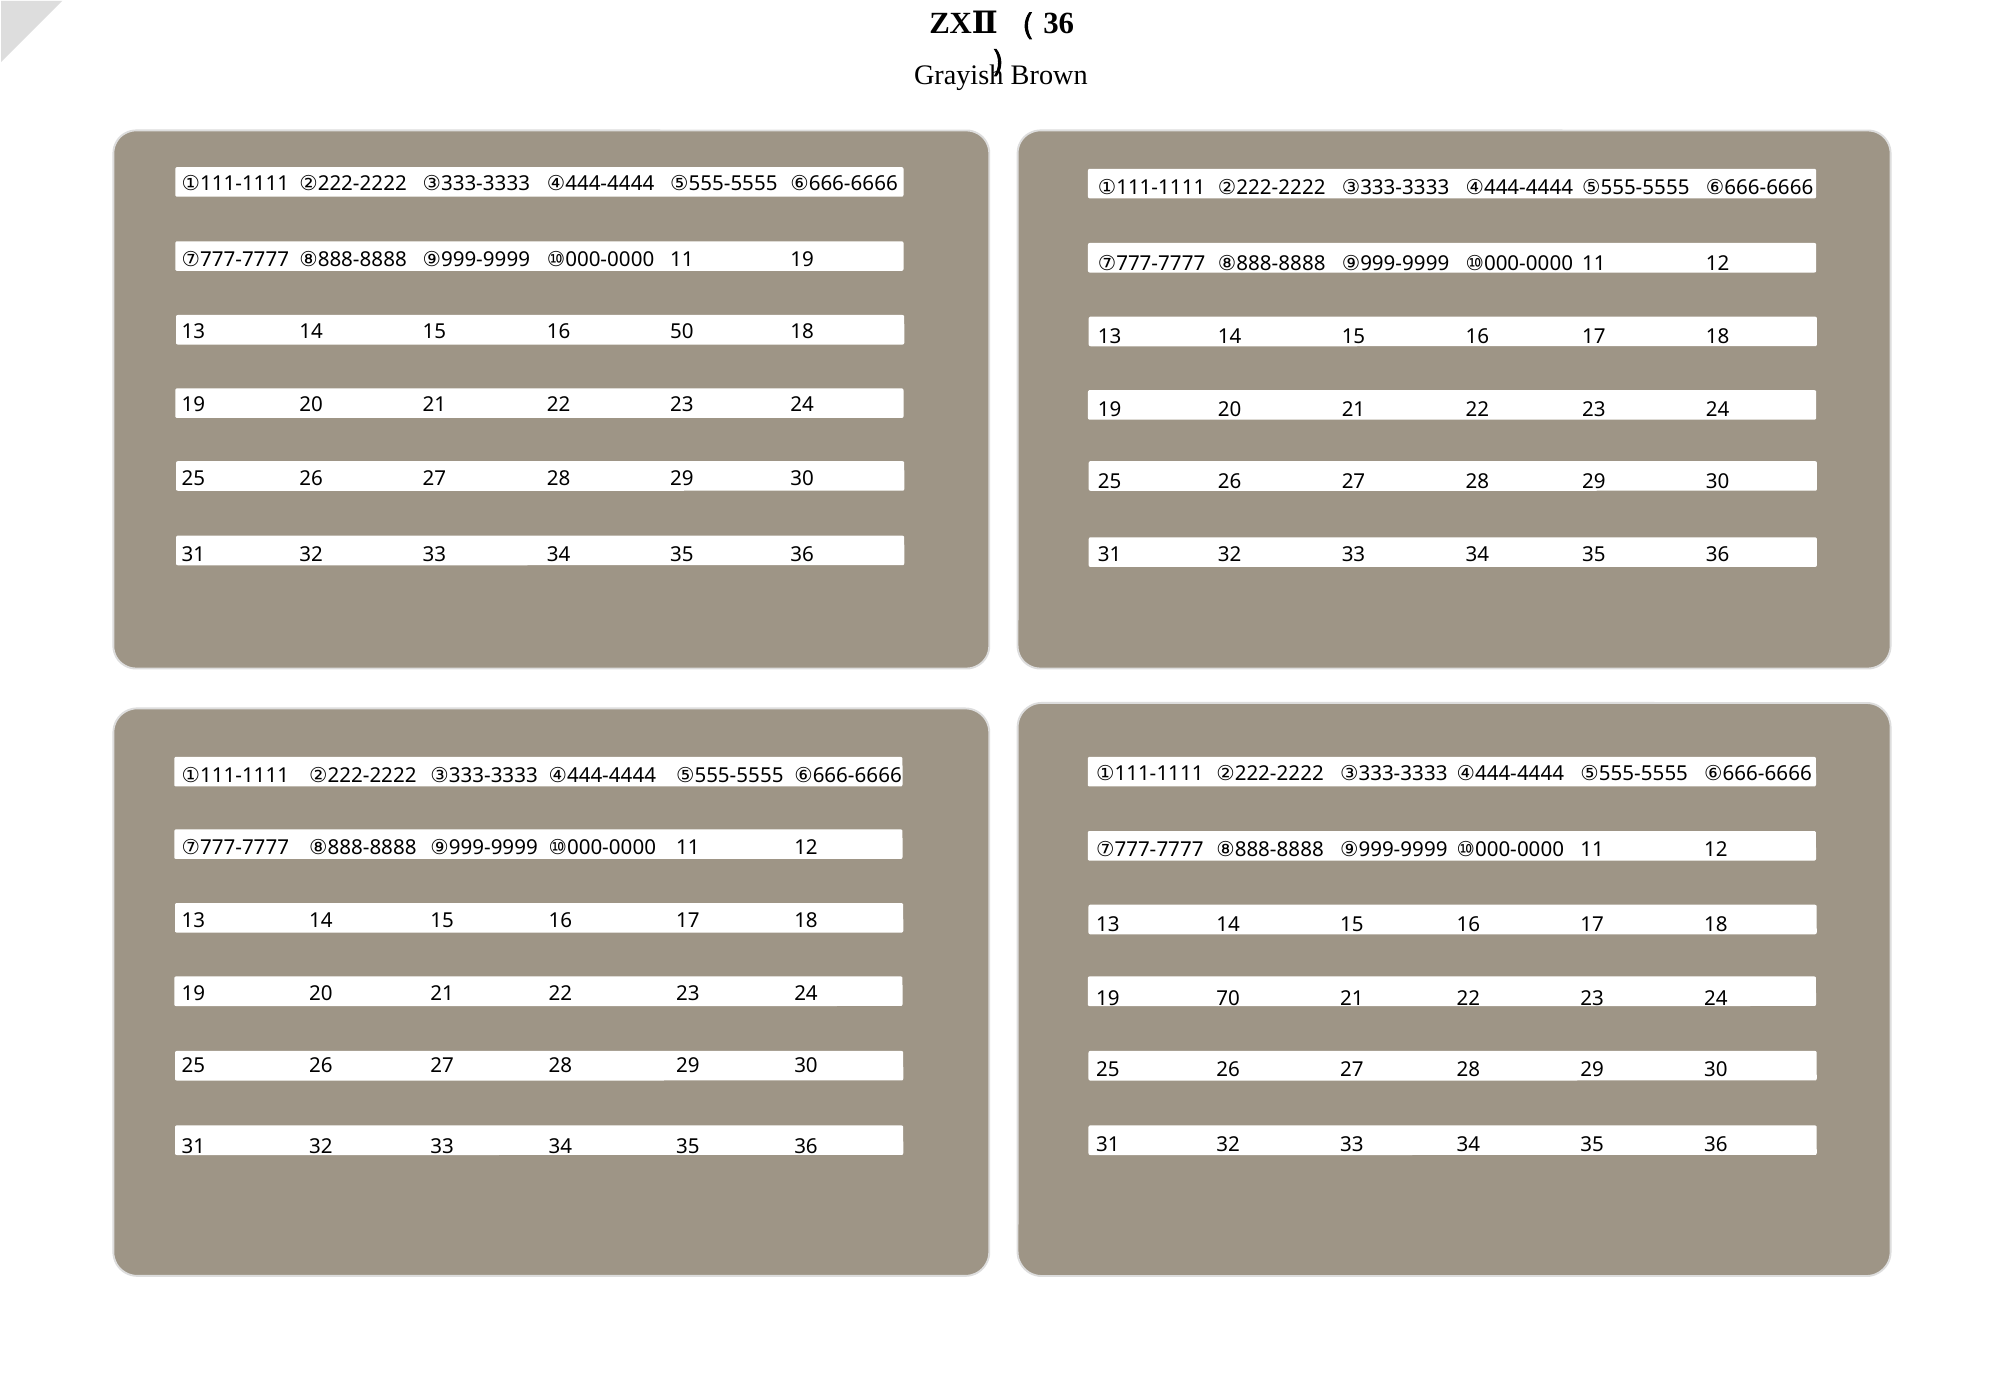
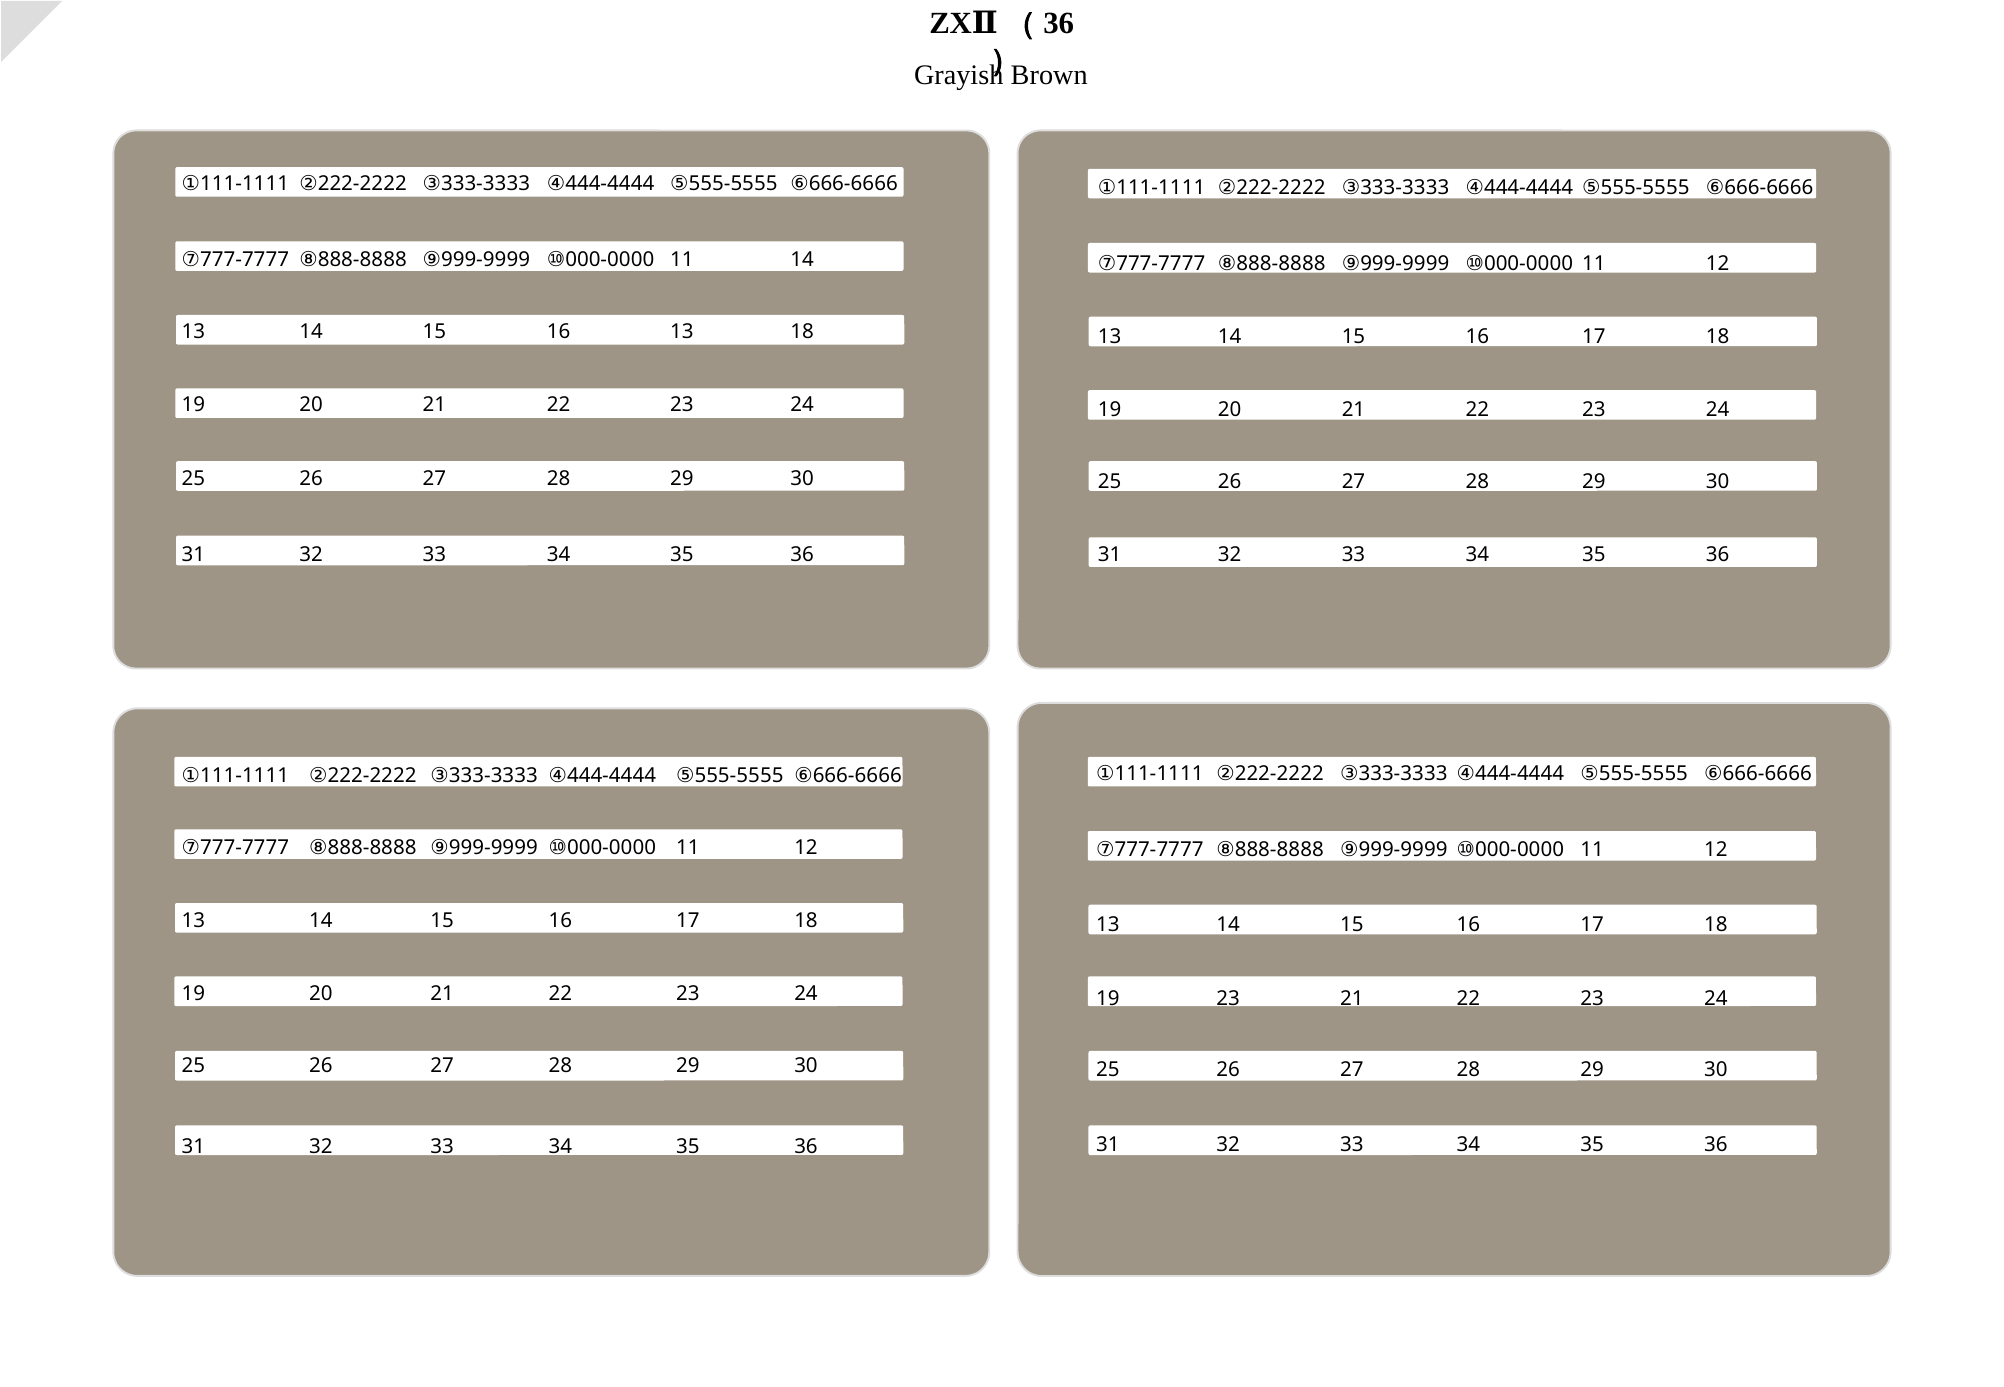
11 19: 19 -> 14 (802, 260)
16 50: 50 -> 13 (682, 332)
19 70: 70 -> 23 (1228, 999)
